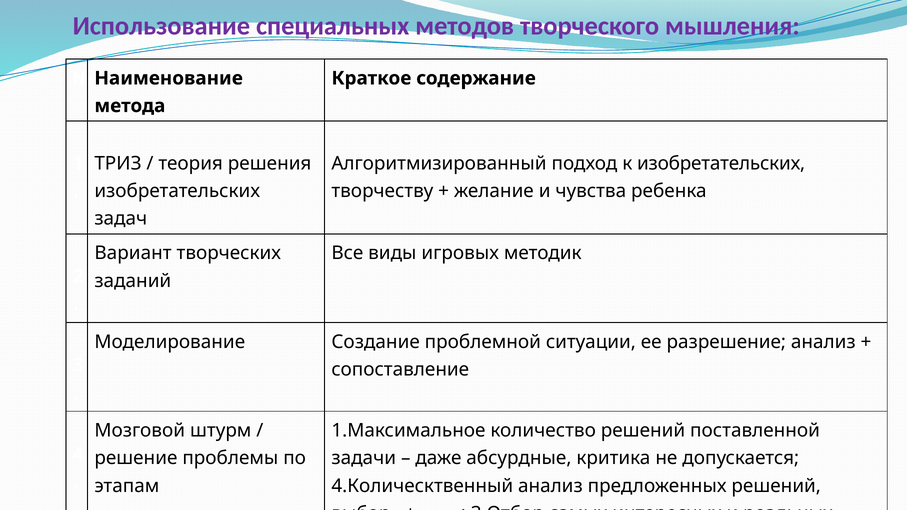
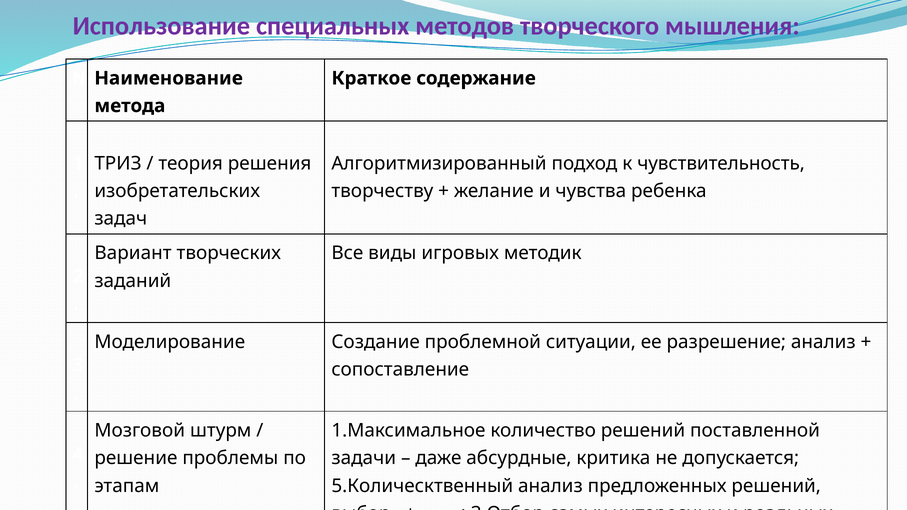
к изобретательских: изобретательских -> чувствительность (721, 164)
4.Колическтвенный: 4.Колическтвенный -> 5.Колическтвенный (422, 486)
